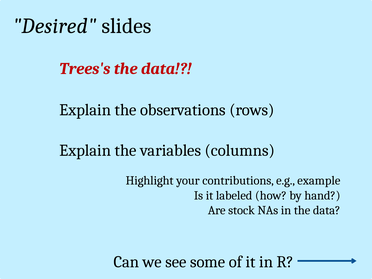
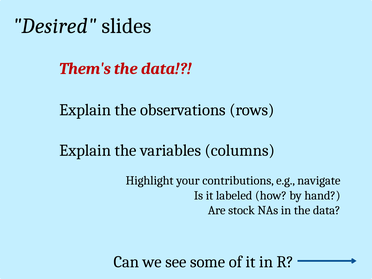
Trees's: Trees's -> Them's (85, 69)
example: example -> navigate (319, 181)
